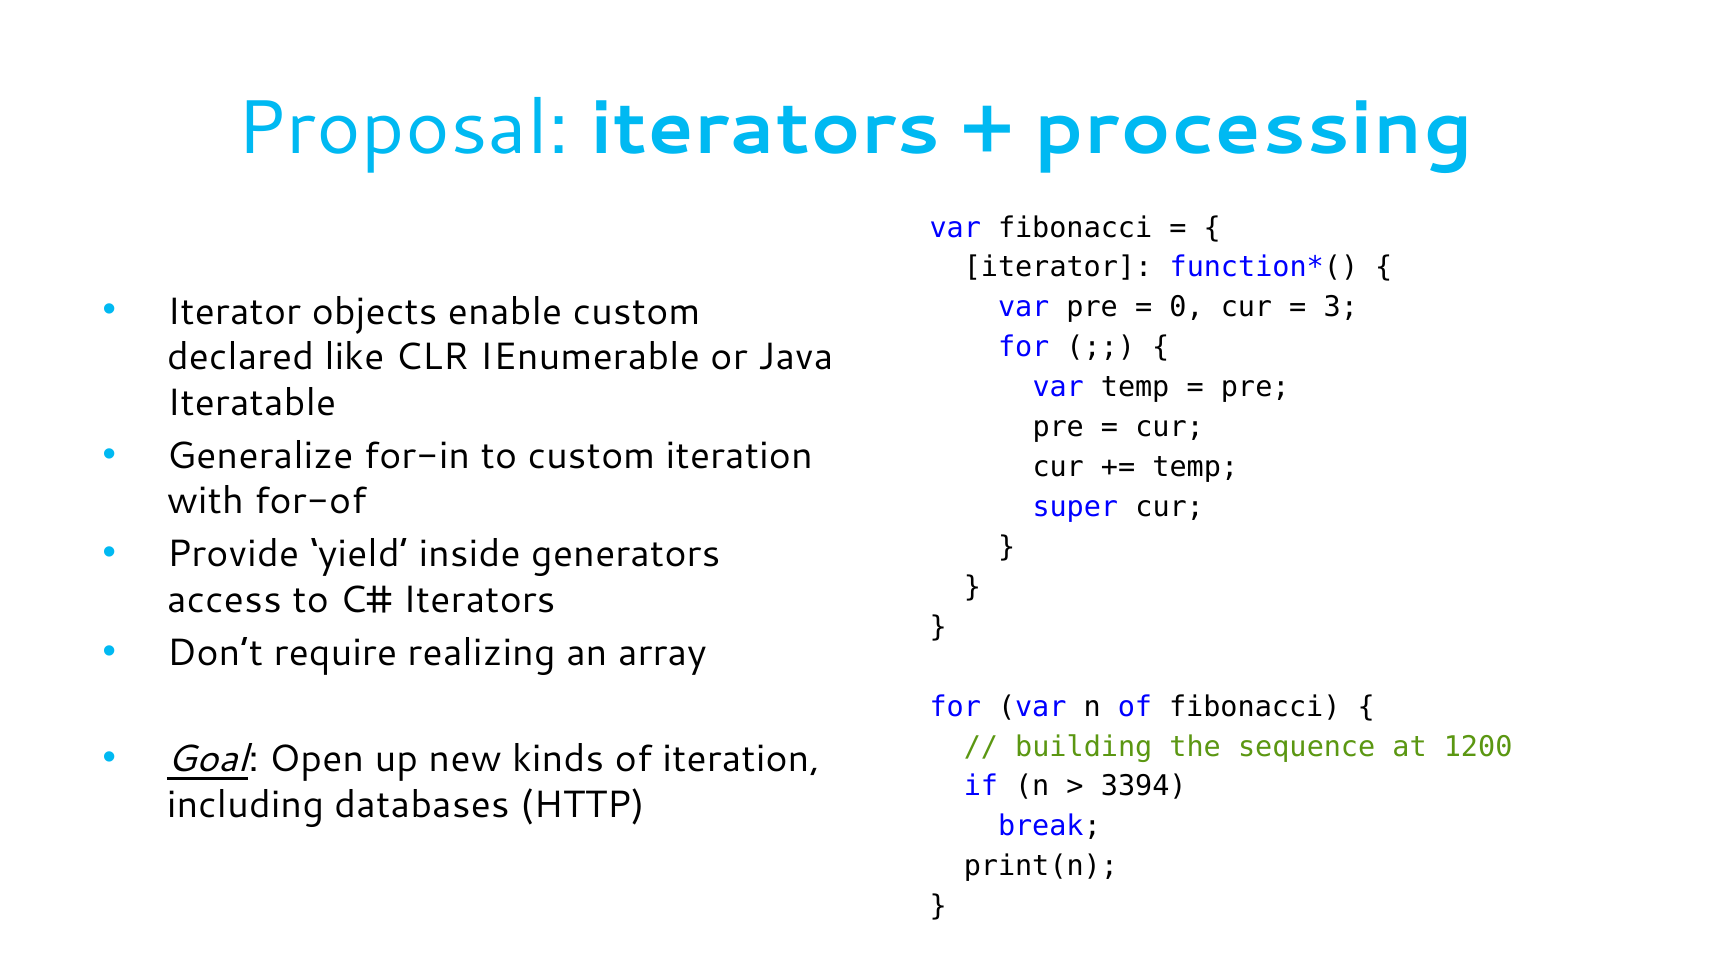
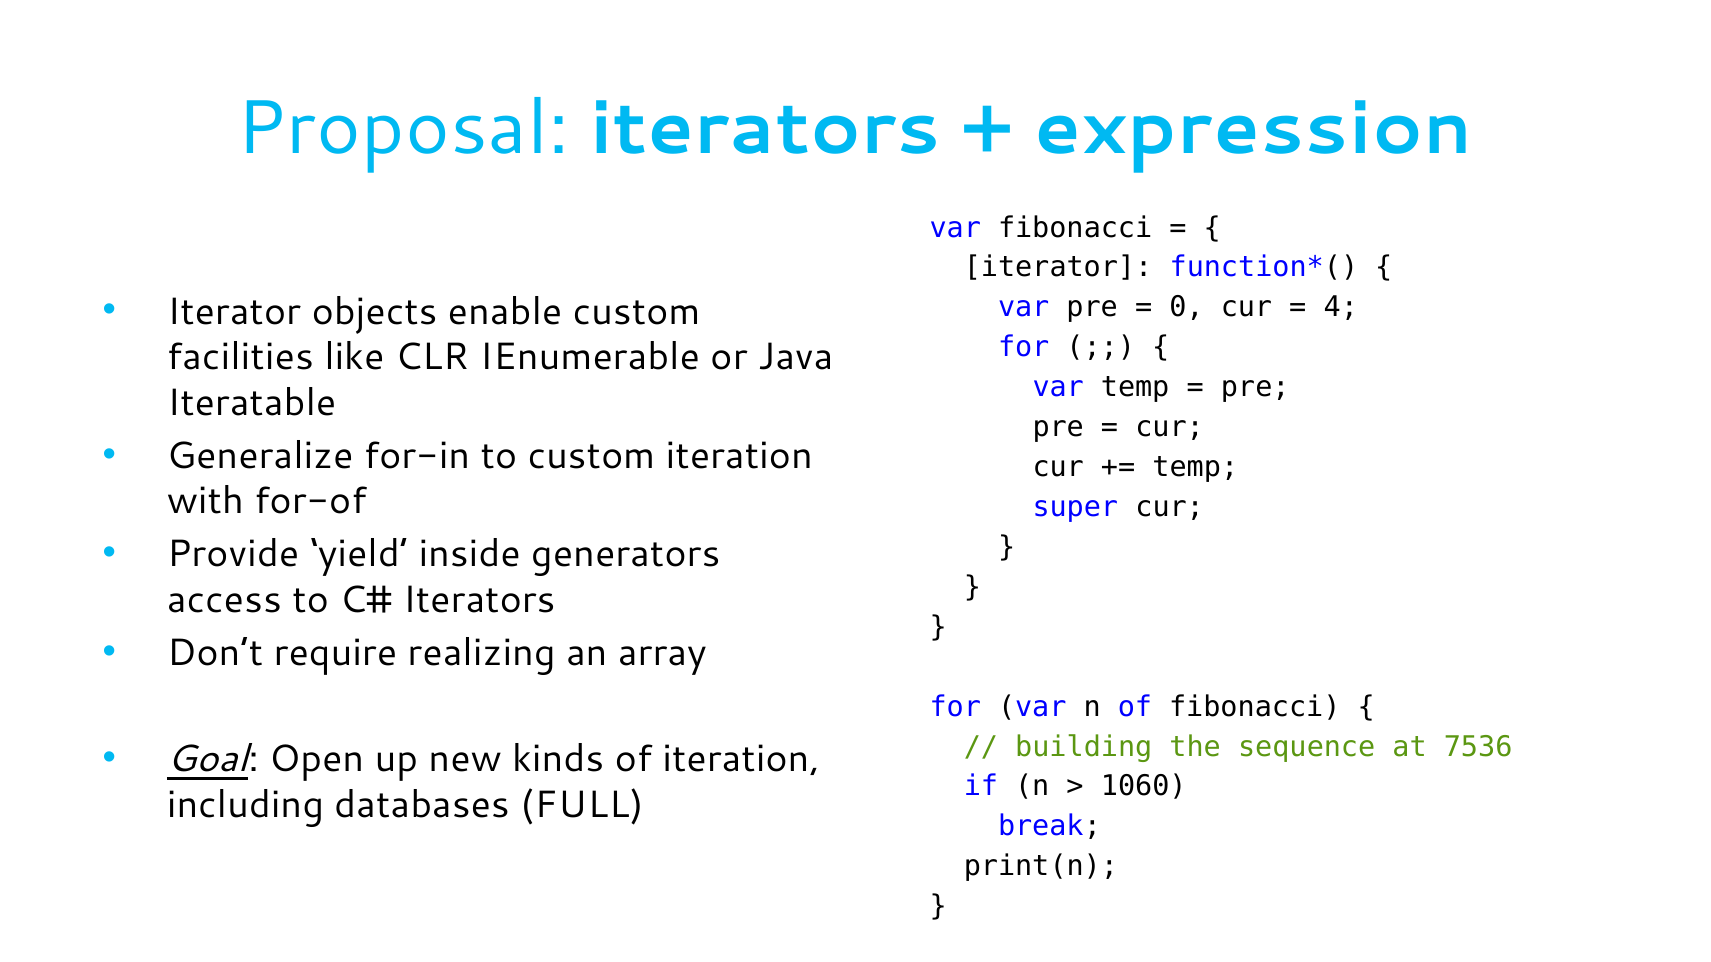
processing: processing -> expression (1254, 128)
3: 3 -> 4 (1341, 308)
declared: declared -> facilities (240, 357)
1200: 1200 -> 7536 (1478, 747)
3394: 3394 -> 1060 (1144, 787)
HTTP: HTTP -> FULL (582, 805)
